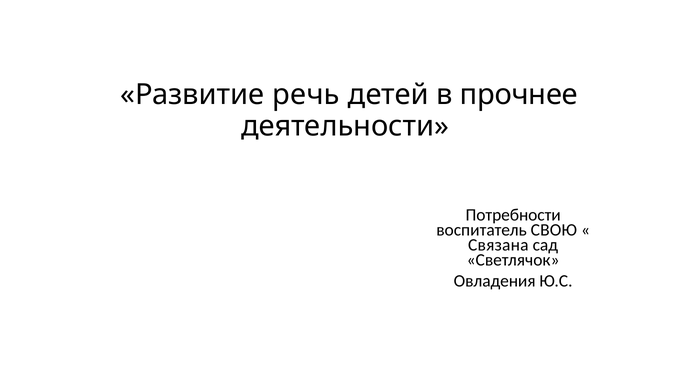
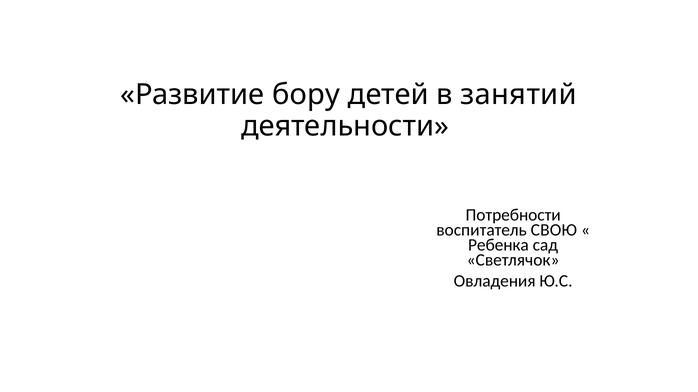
речь: речь -> бору (306, 95)
прочнее: прочнее -> занятий (519, 95)
Связана: Связана -> Ребенка (498, 245)
